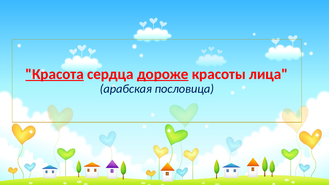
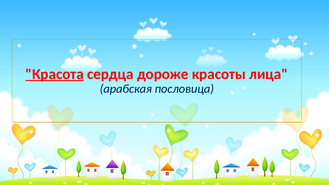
дороже underline: present -> none (163, 74)
